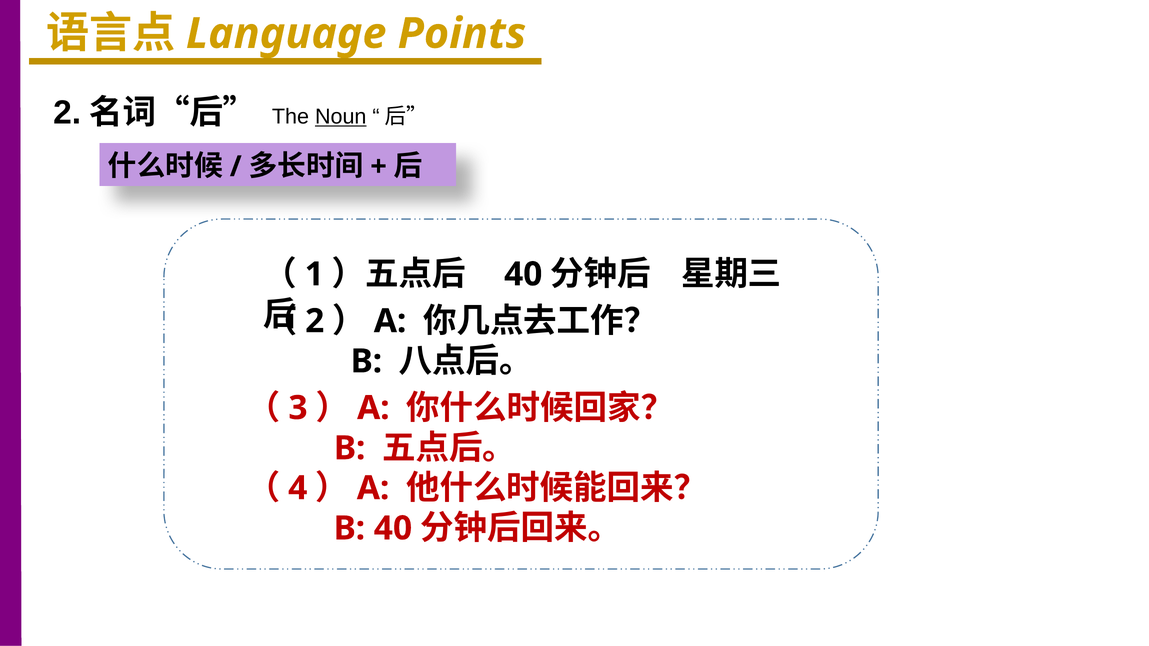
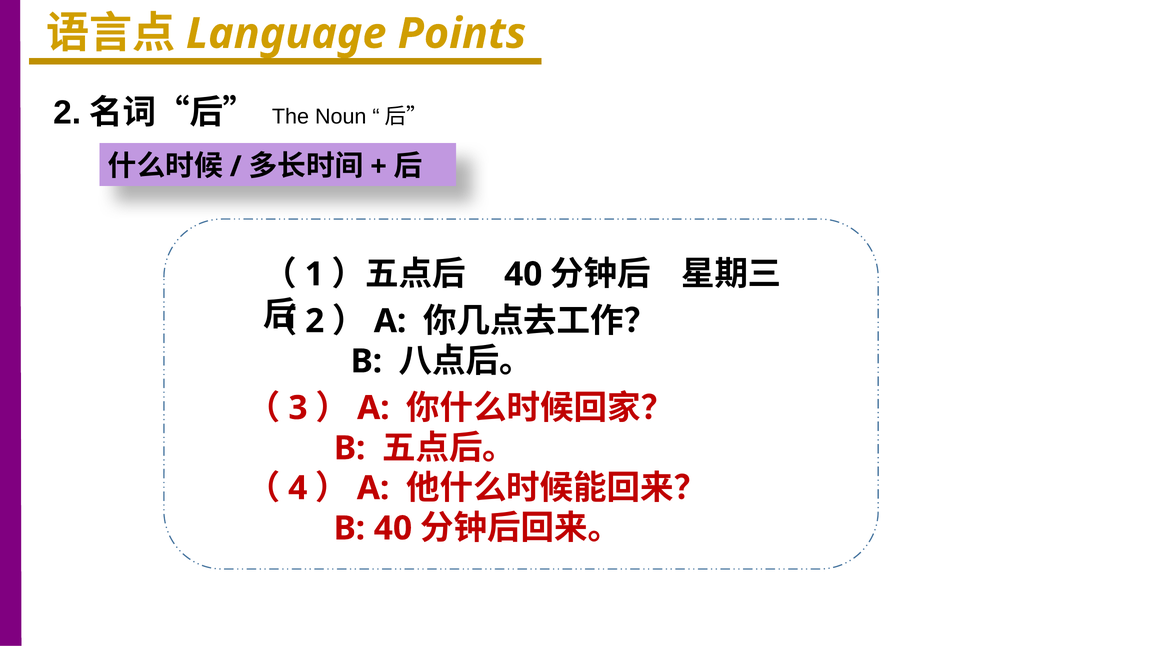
Noun underline: present -> none (341, 117)
